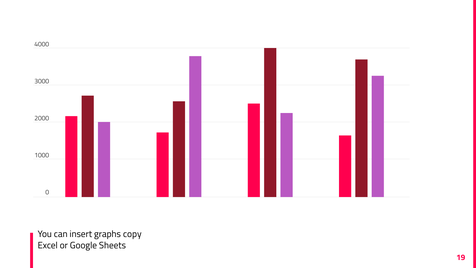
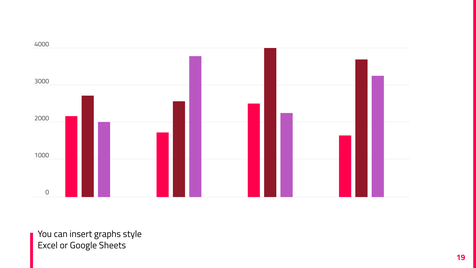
copy: copy -> style (132, 234)
